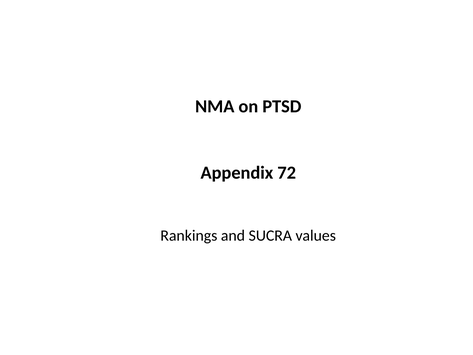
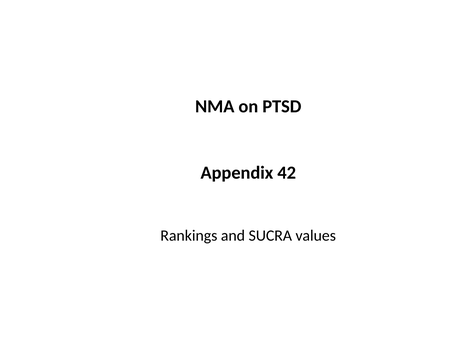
72: 72 -> 42 (287, 173)
